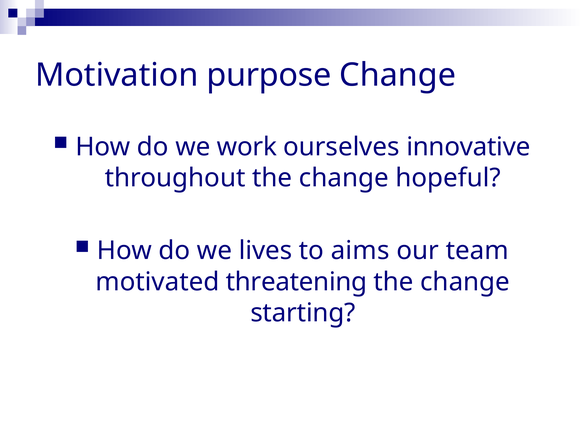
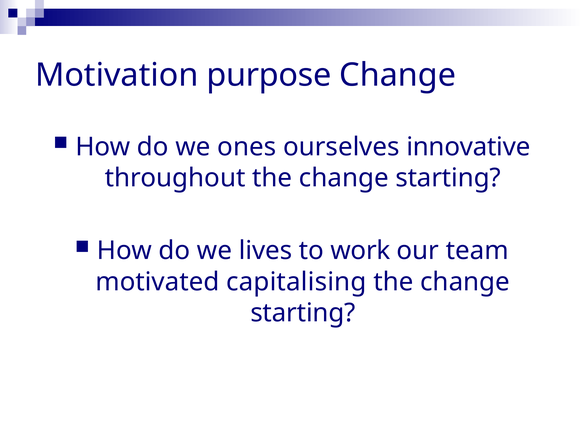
work: work -> ones (247, 147)
throughout the change hopeful: hopeful -> starting (448, 178)
aims: aims -> work (360, 251)
threatening: threatening -> capitalising (296, 282)
